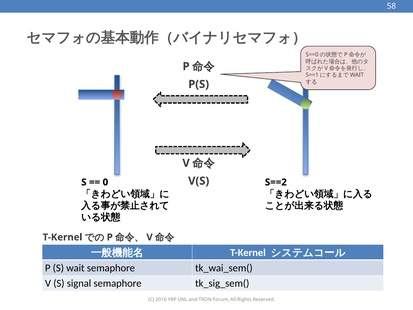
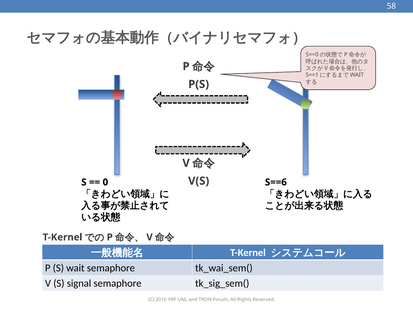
S==2: S==2 -> S==6 (276, 182)
